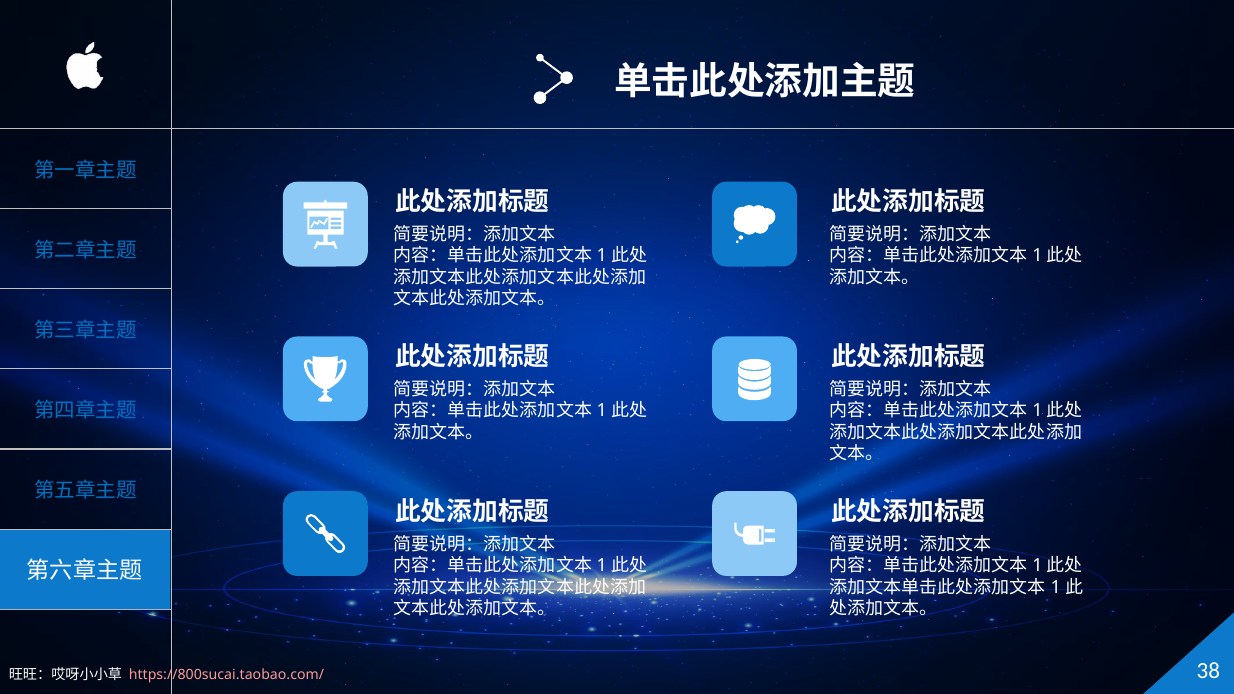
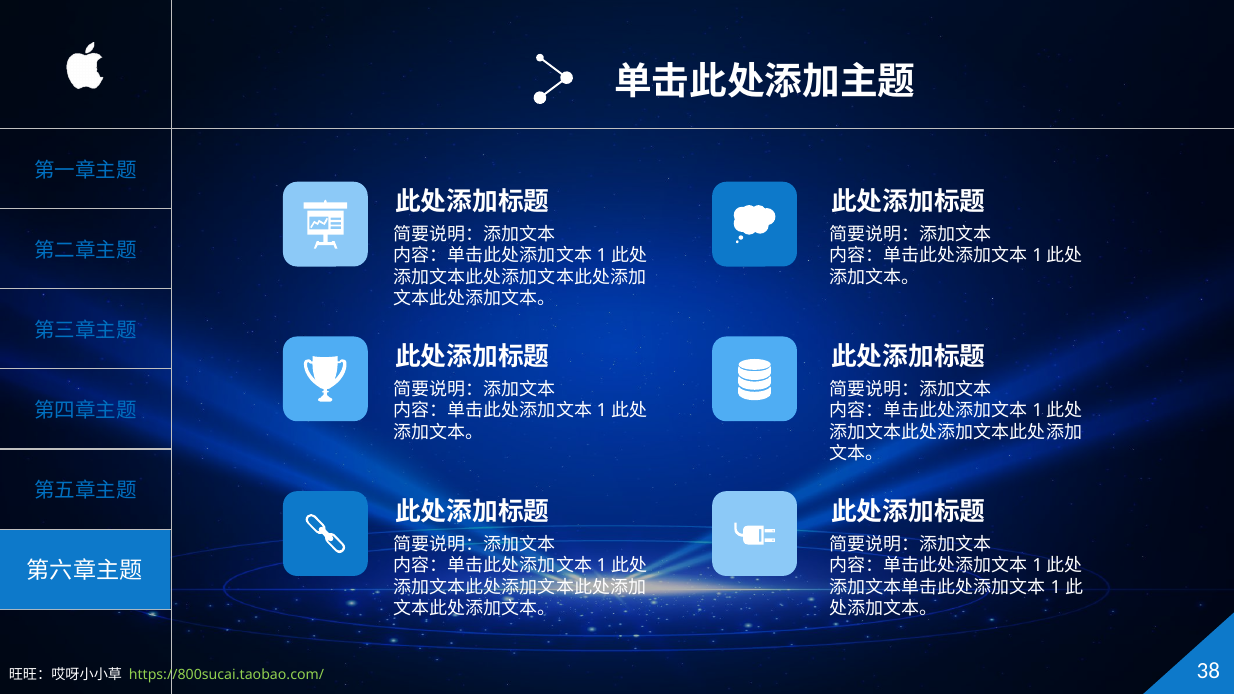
https://800sucai.taobao.com/ colour: pink -> light green (226, 675)
